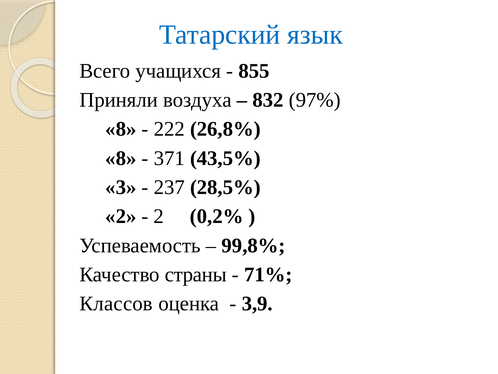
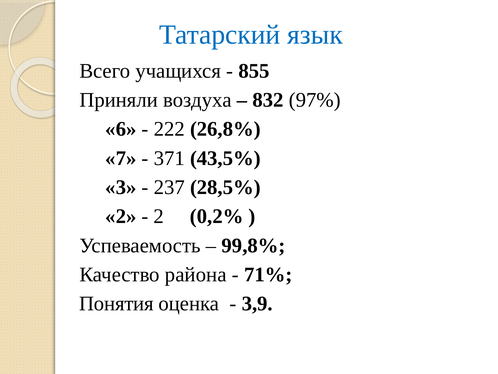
8: 8 -> 6 (121, 129)
8: 8 -> 7 (121, 158)
страны: страны -> района (196, 274)
Классов: Классов -> Понятия (116, 303)
